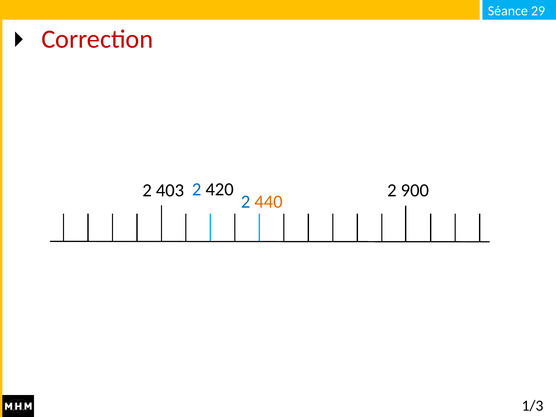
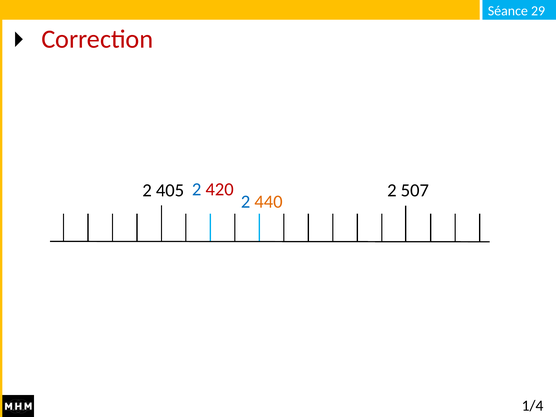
420 colour: black -> red (220, 189)
403: 403 -> 405 (170, 190)
900: 900 -> 507 (415, 190)
1/3: 1/3 -> 1/4 (533, 406)
